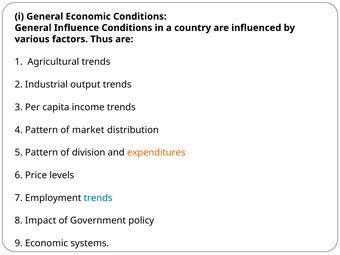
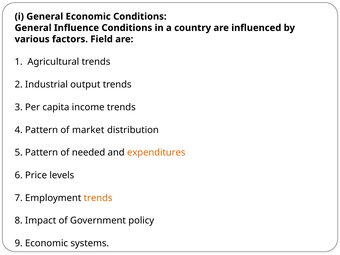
Thus: Thus -> Field (102, 39)
division: division -> needed (89, 153)
trends colour: blue -> orange (98, 198)
